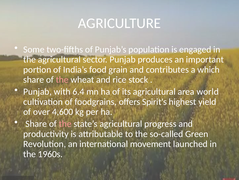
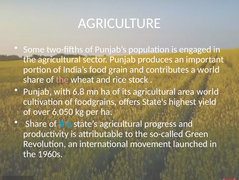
a which: which -> world (209, 69)
6.4: 6.4 -> 6.8 (78, 91)
Spirit's: Spirit's -> State's (155, 101)
4,600: 4,600 -> 6,050 (63, 111)
the colour: pink -> light blue (65, 123)
